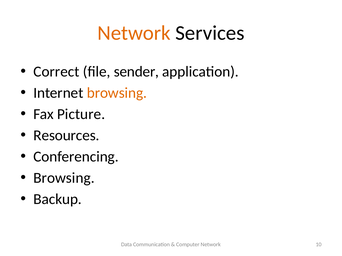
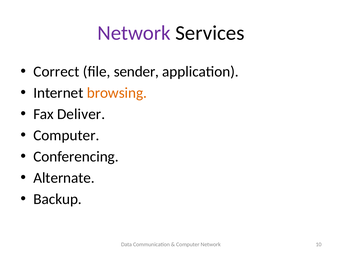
Network colour: orange -> purple (134, 33)
Picture: Picture -> Deliver (81, 114)
Resources: Resources -> Computer (66, 136)
Browsing: Browsing -> Alternate (64, 178)
